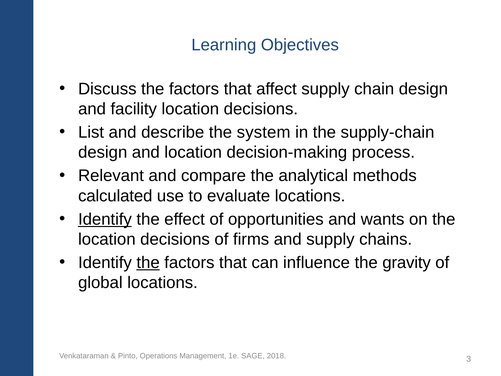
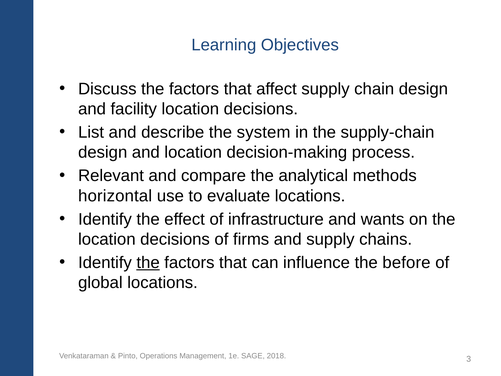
calculated: calculated -> horizontal (115, 196)
Identify underline: present -> none (105, 219)
opportunities: opportunities -> infrastructure (276, 219)
gravity: gravity -> before (406, 263)
